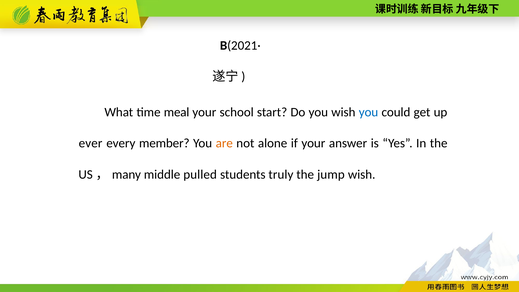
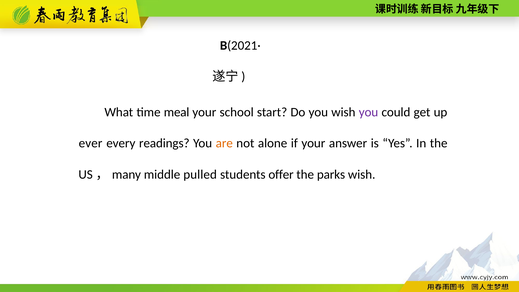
you colour: blue -> purple (369, 112)
member: member -> readings (164, 143)
truly: truly -> offer (281, 174)
jump: jump -> parks (331, 174)
